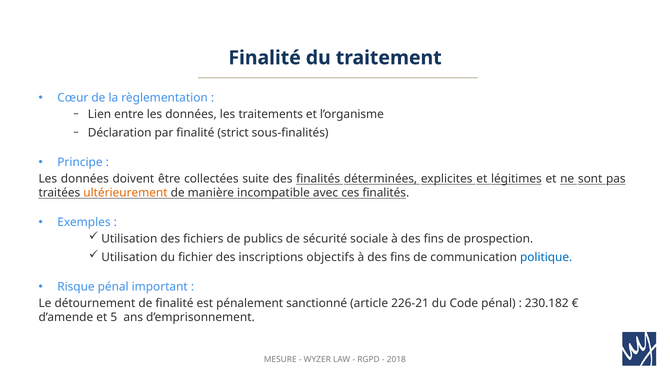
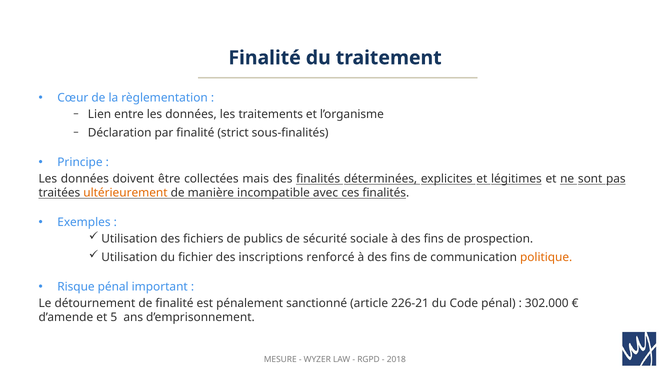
suite: suite -> mais (256, 179)
objectifs: objectifs -> renforcé (330, 257)
politique colour: blue -> orange (546, 257)
230.182: 230.182 -> 302.000 (547, 303)
